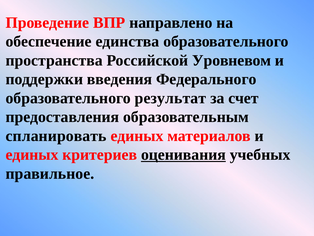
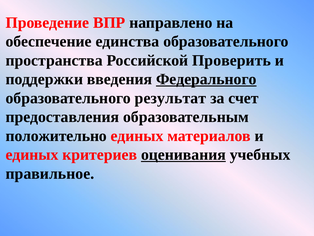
Уровневом: Уровневом -> Проверить (232, 60)
Федерального underline: none -> present (206, 79)
спланировать: спланировать -> положительно (56, 136)
